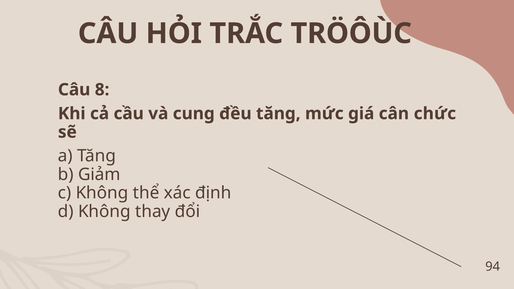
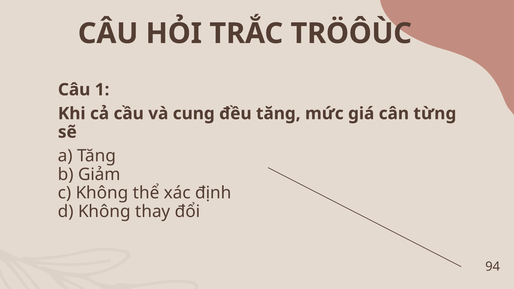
8: 8 -> 1 (102, 90)
chức: chức -> từng (435, 114)
